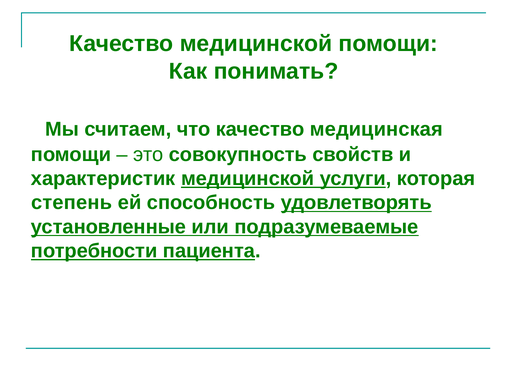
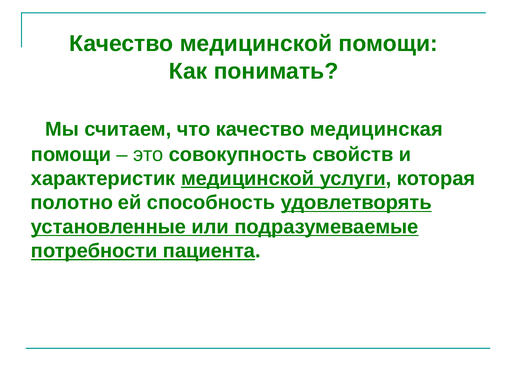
степень: степень -> полотно (72, 203)
